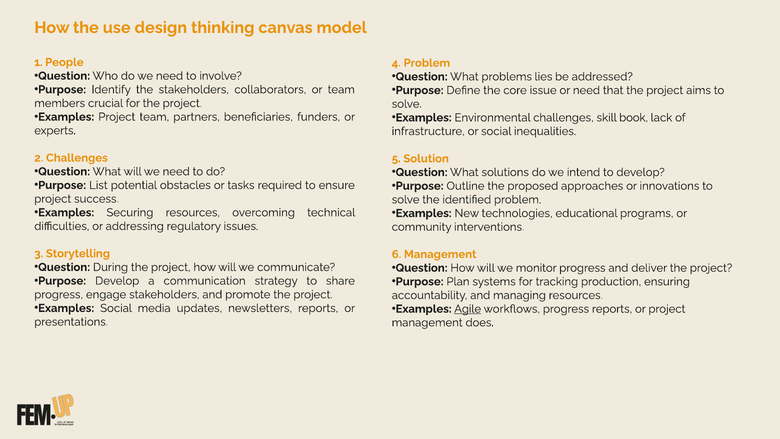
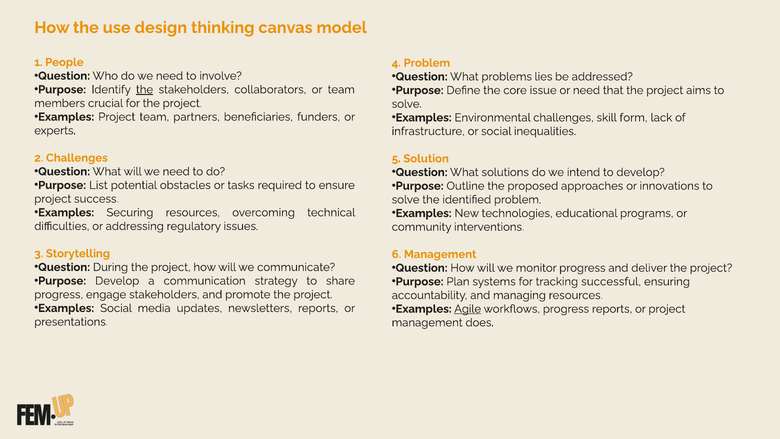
the underline: none -> present (145, 89)
book: book -> form (633, 118)
production: production -> successful (611, 281)
